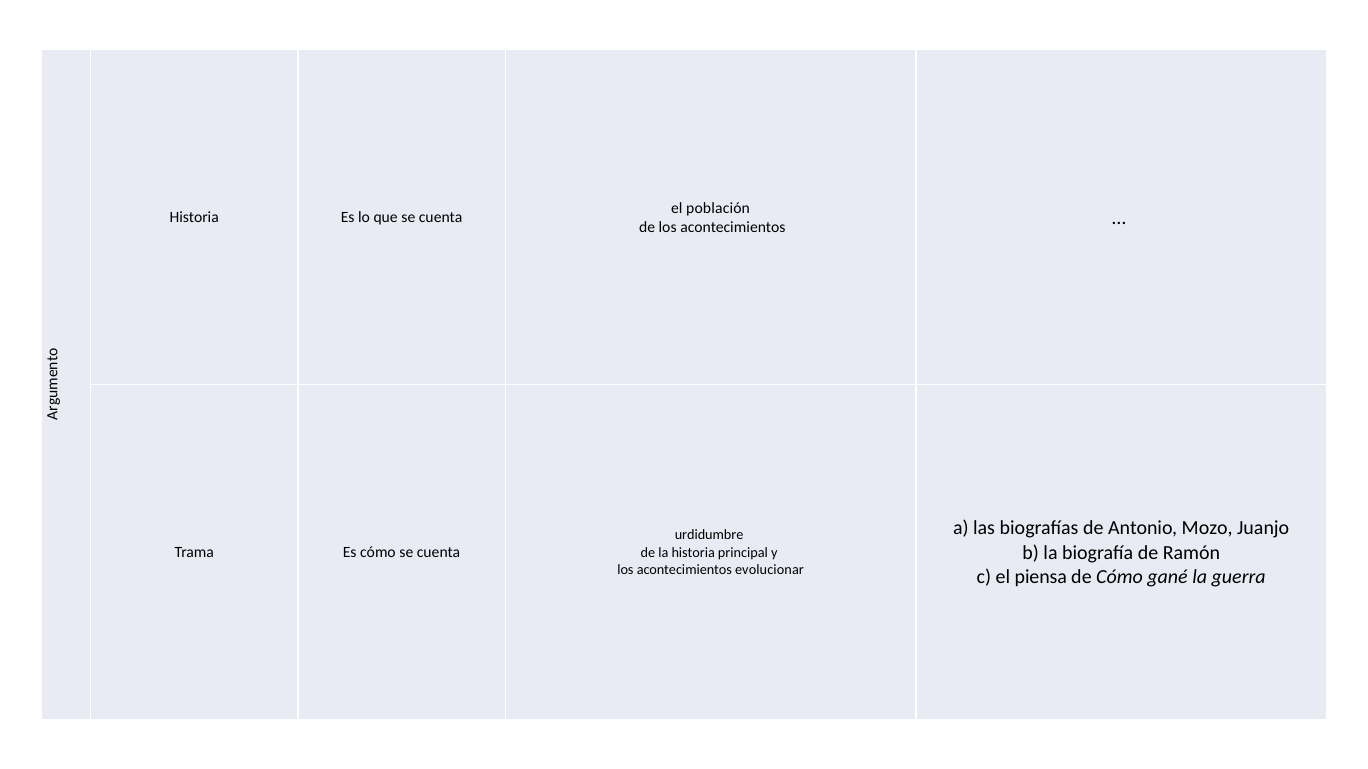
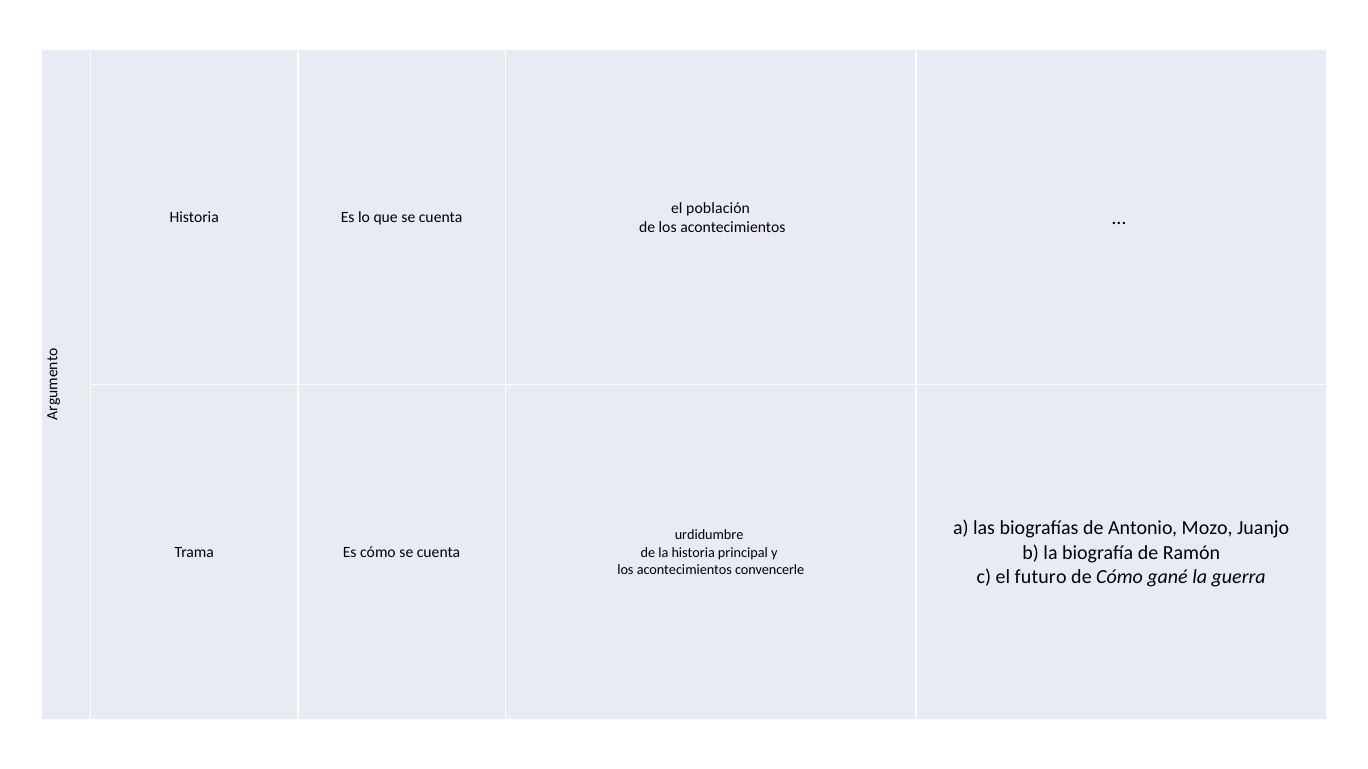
evolucionar: evolucionar -> convencerle (770, 570)
piensa: piensa -> futuro (1041, 577)
